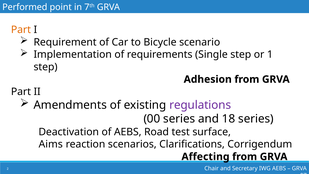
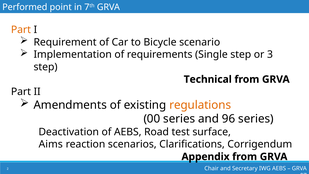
1: 1 -> 3 (270, 55)
Adhesion: Adhesion -> Technical (208, 79)
regulations colour: purple -> orange (200, 105)
18: 18 -> 96 (229, 119)
Affecting: Affecting -> Appendix (206, 157)
